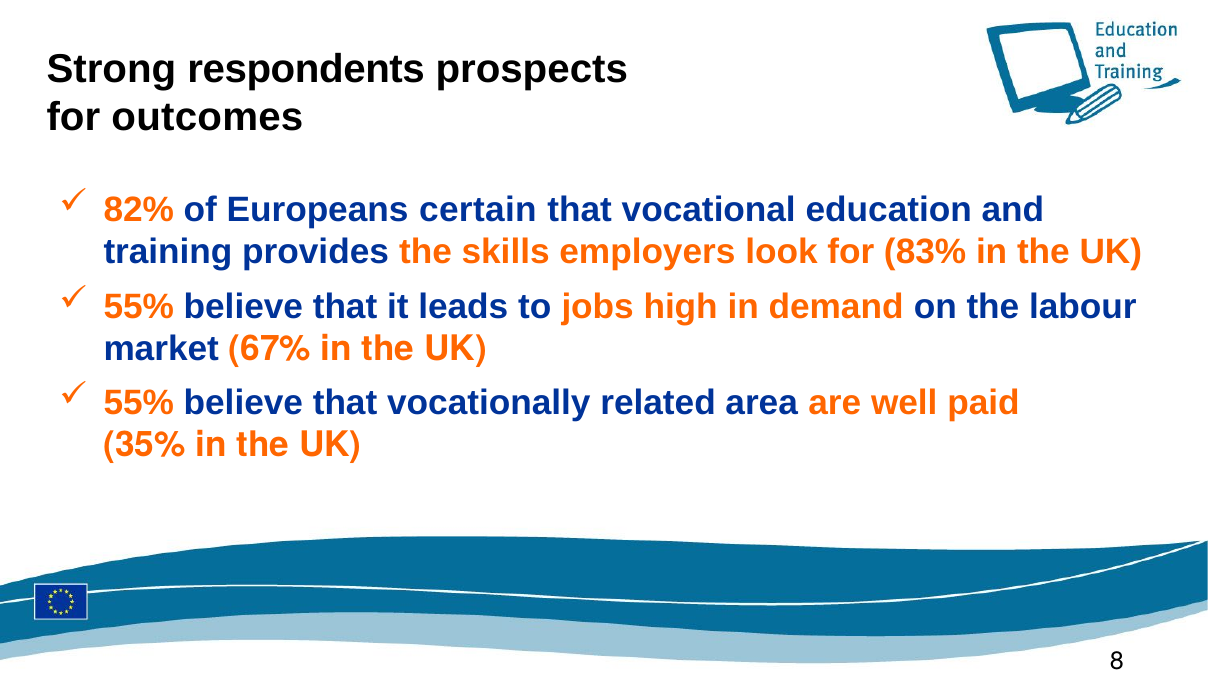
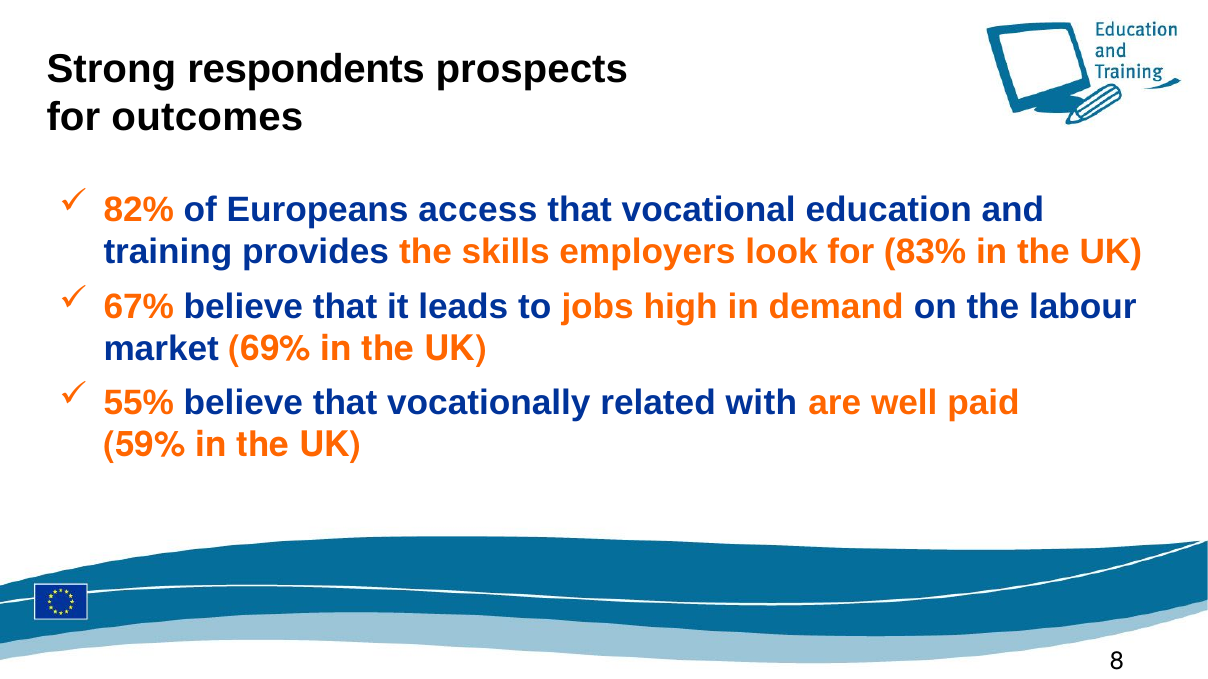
certain: certain -> access (478, 210)
55%: 55% -> 67% (139, 307)
67%: 67% -> 69% (270, 349)
area: area -> with (761, 403)
35%: 35% -> 59% (145, 446)
